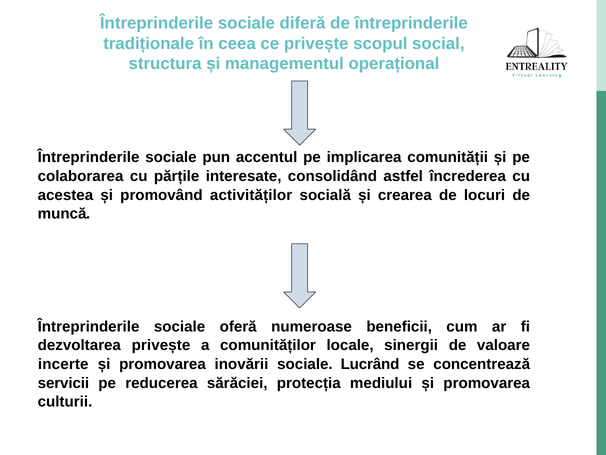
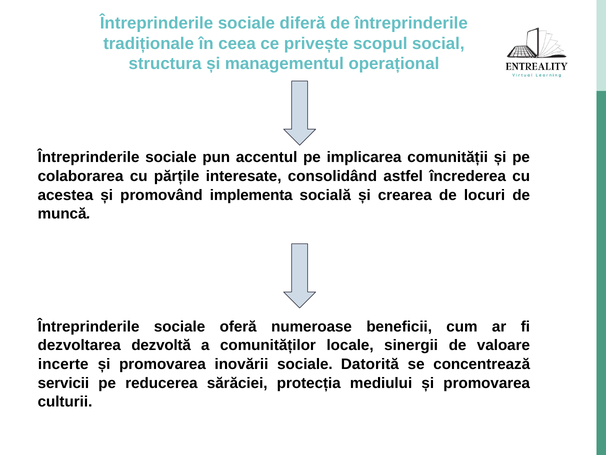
activităților: activităților -> implementa (251, 195)
dezvoltarea privește: privește -> dezvoltă (161, 345)
Lucrând: Lucrând -> Datorită (370, 364)
